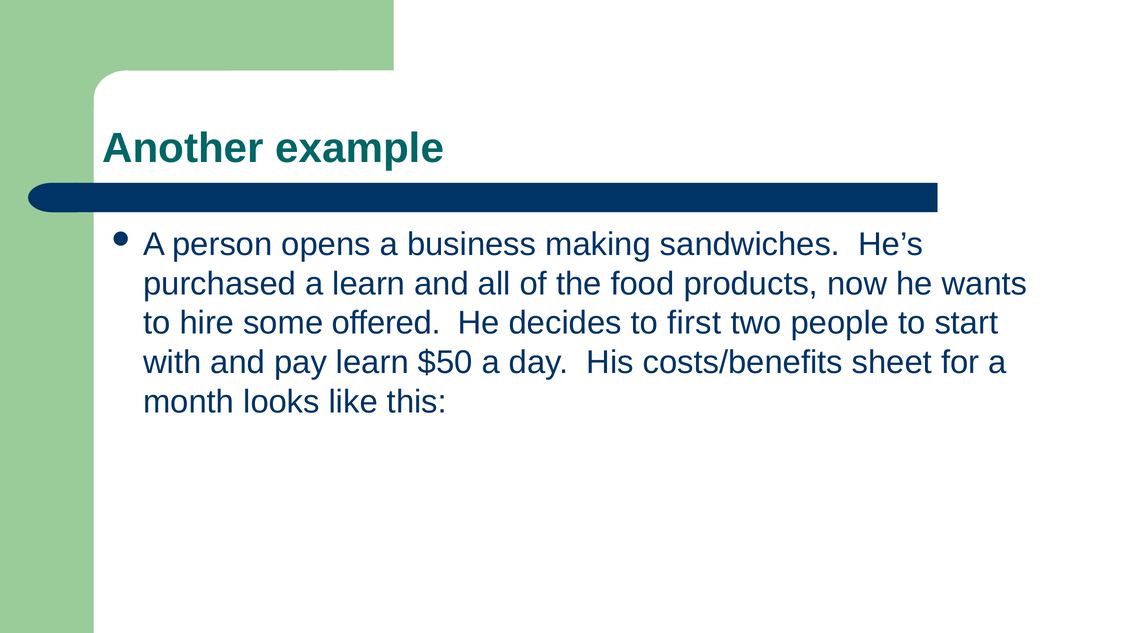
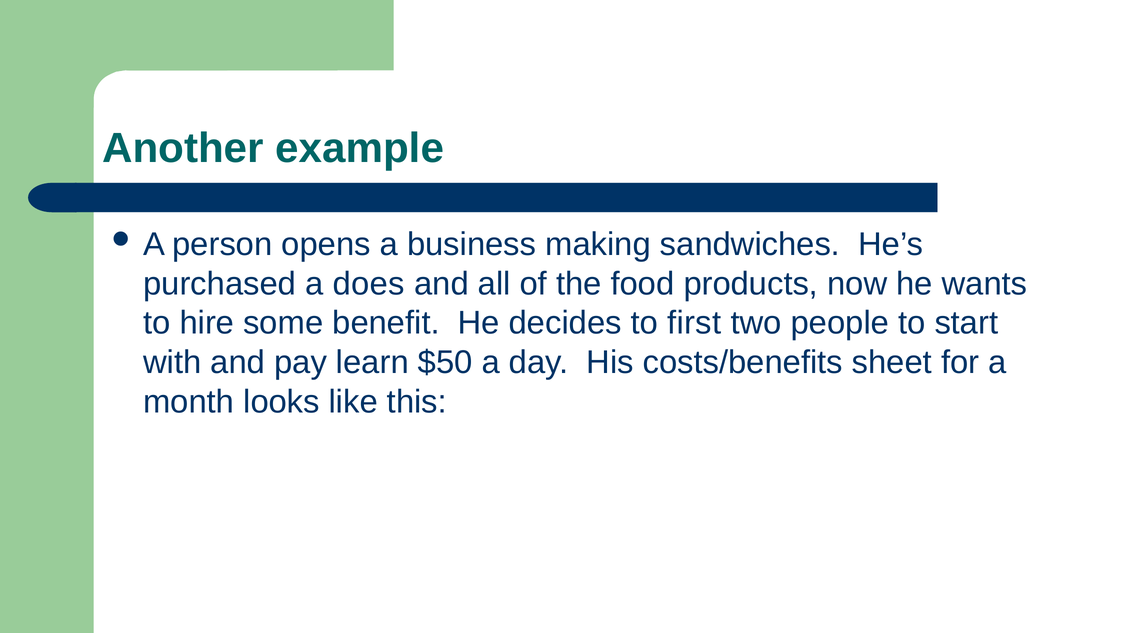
a learn: learn -> does (369, 284)
offered: offered -> benefit (386, 323)
